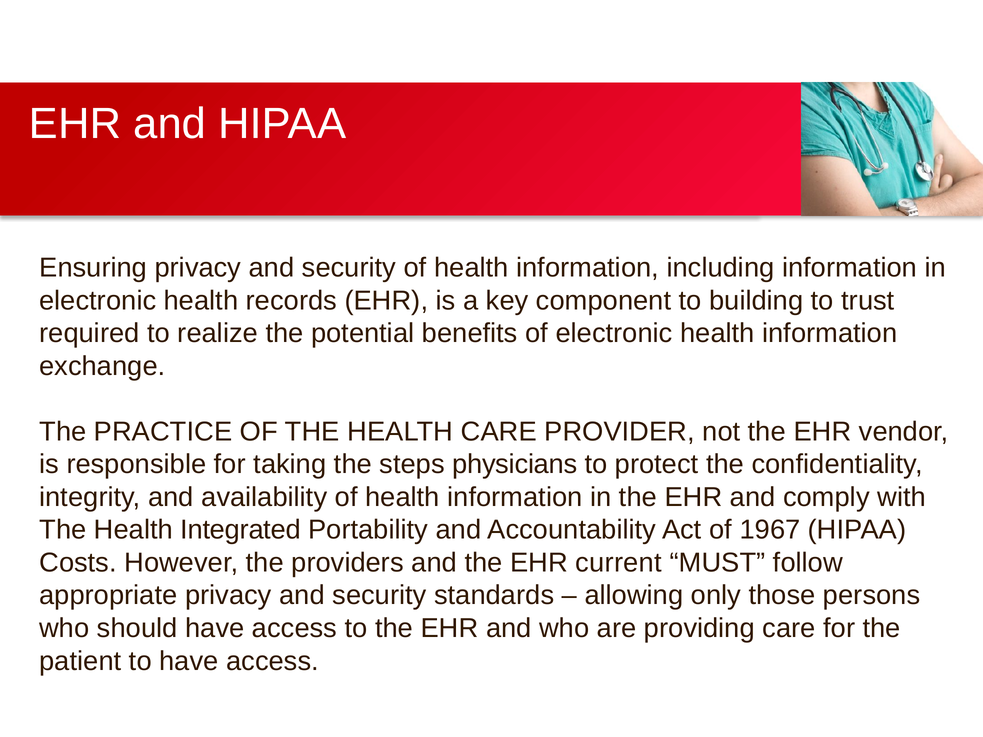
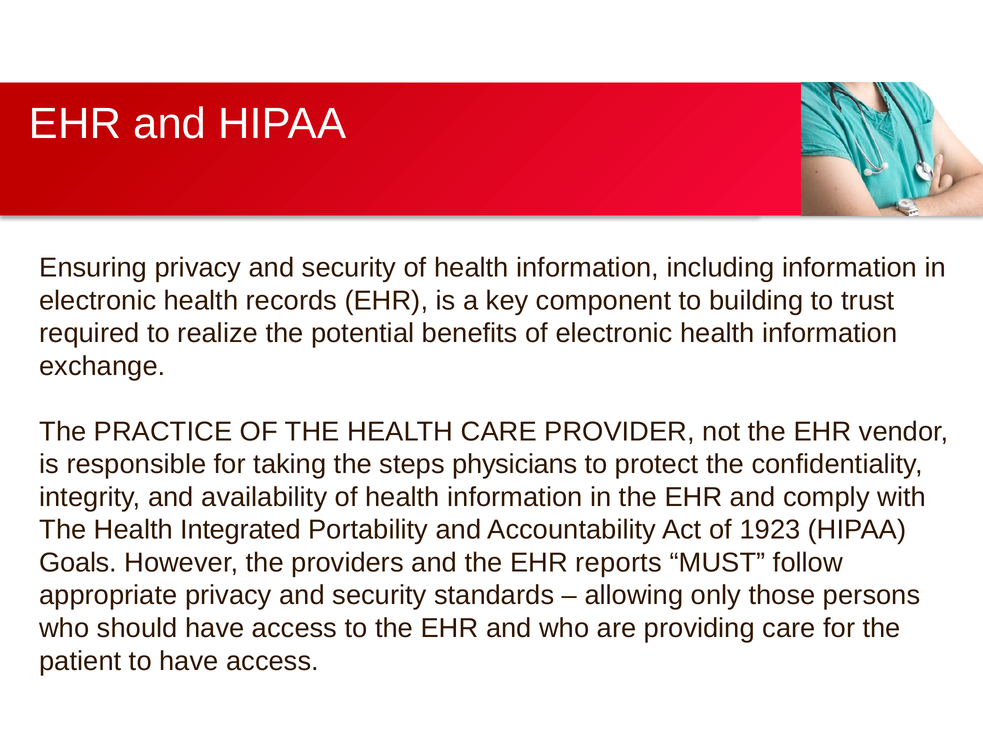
1967: 1967 -> 1923 (770, 530)
Costs: Costs -> Goals (78, 563)
current: current -> reports (619, 563)
